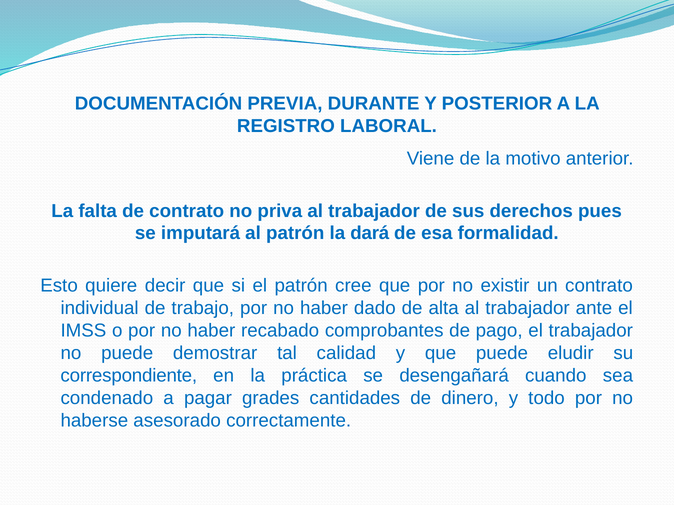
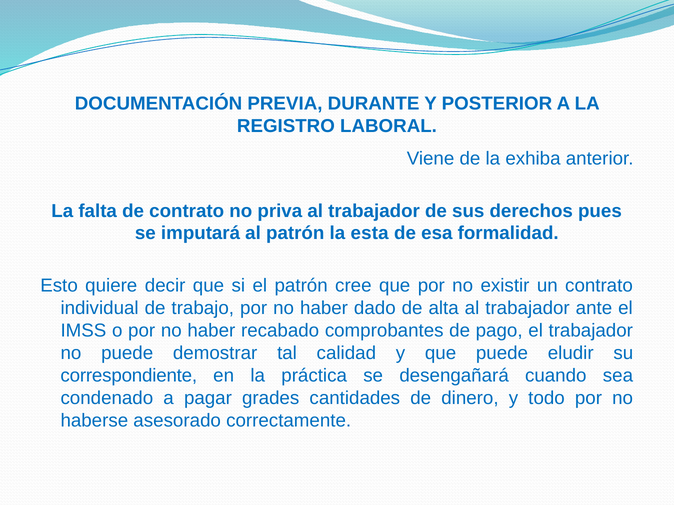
motivo: motivo -> exhiba (533, 159)
dará: dará -> esta (370, 234)
